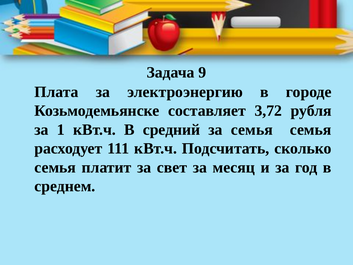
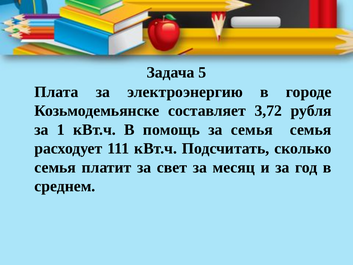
9: 9 -> 5 (202, 72)
средний: средний -> помощь (171, 130)
